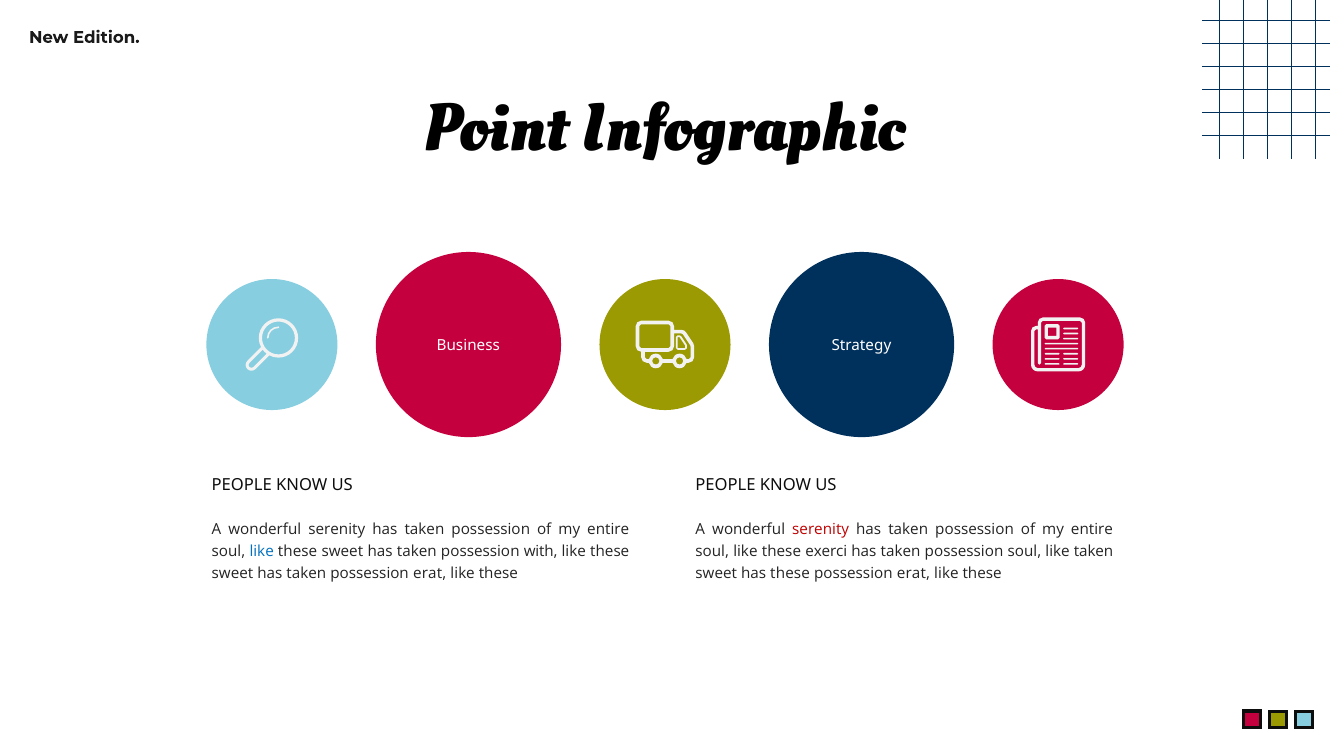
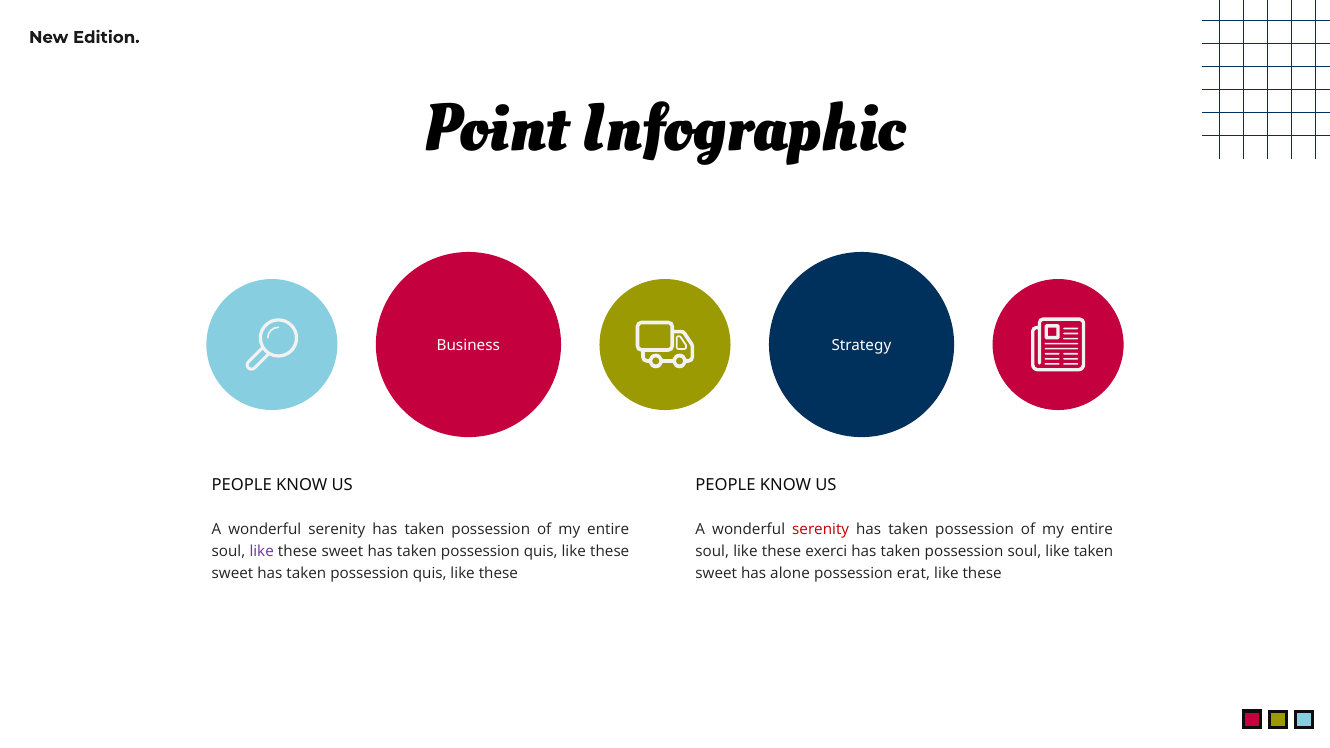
like colour: blue -> purple (262, 552)
with: with -> quis (541, 552)
erat: erat -> quis (430, 574)
has these: these -> alone (790, 574)
